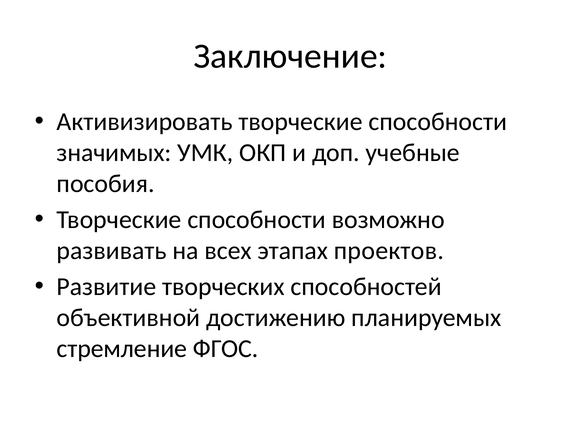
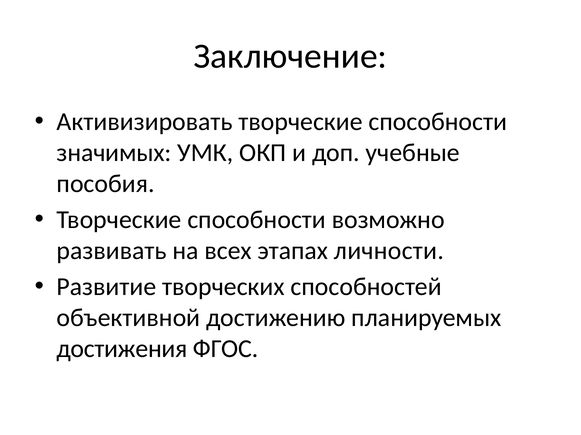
проектов: проектов -> личности (389, 251)
стремление: стремление -> достижения (122, 349)
